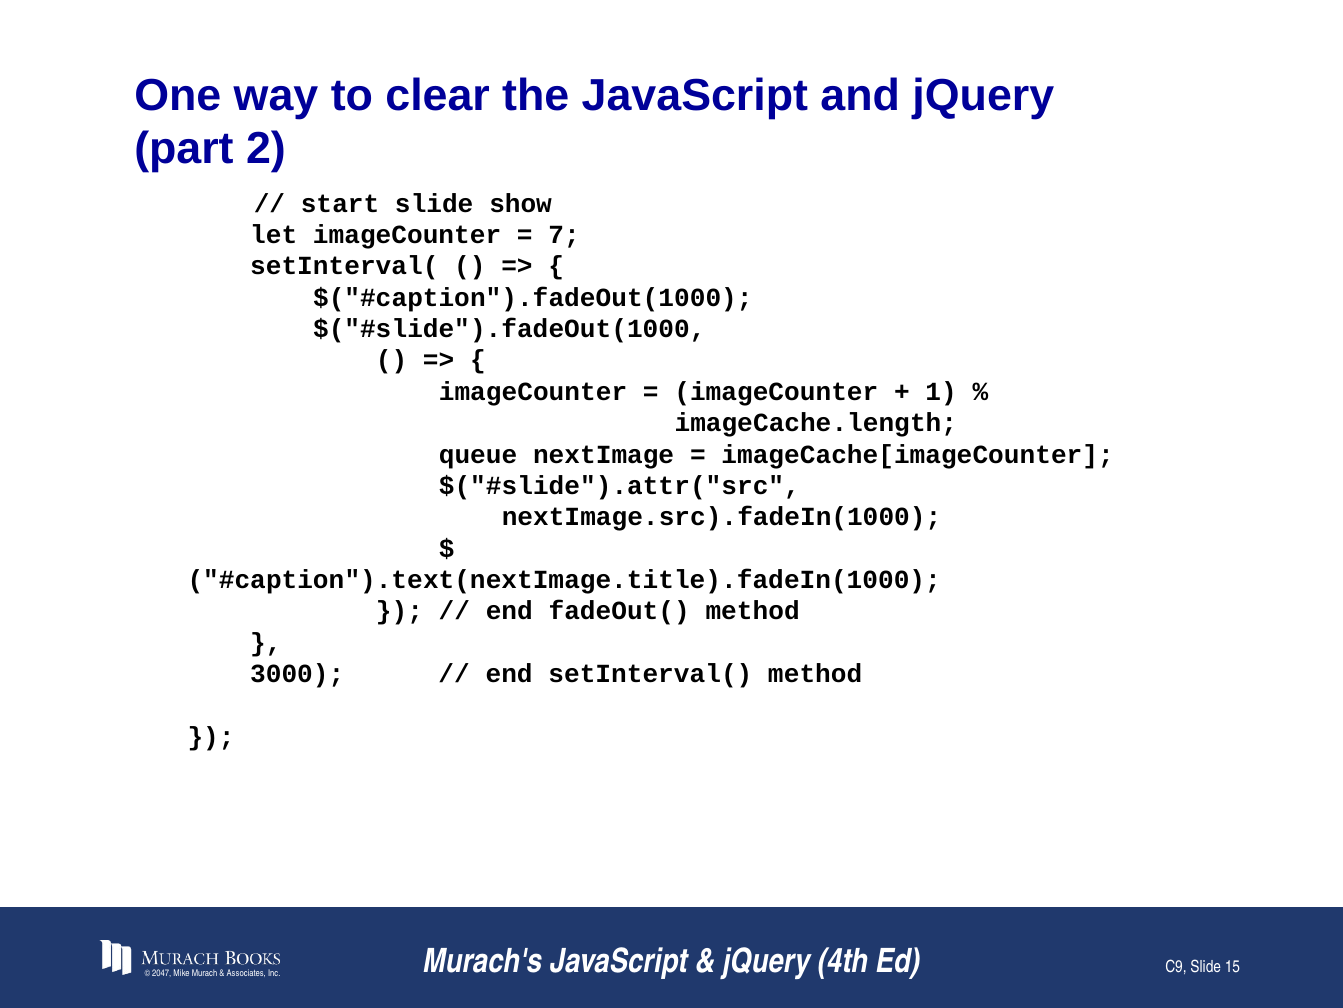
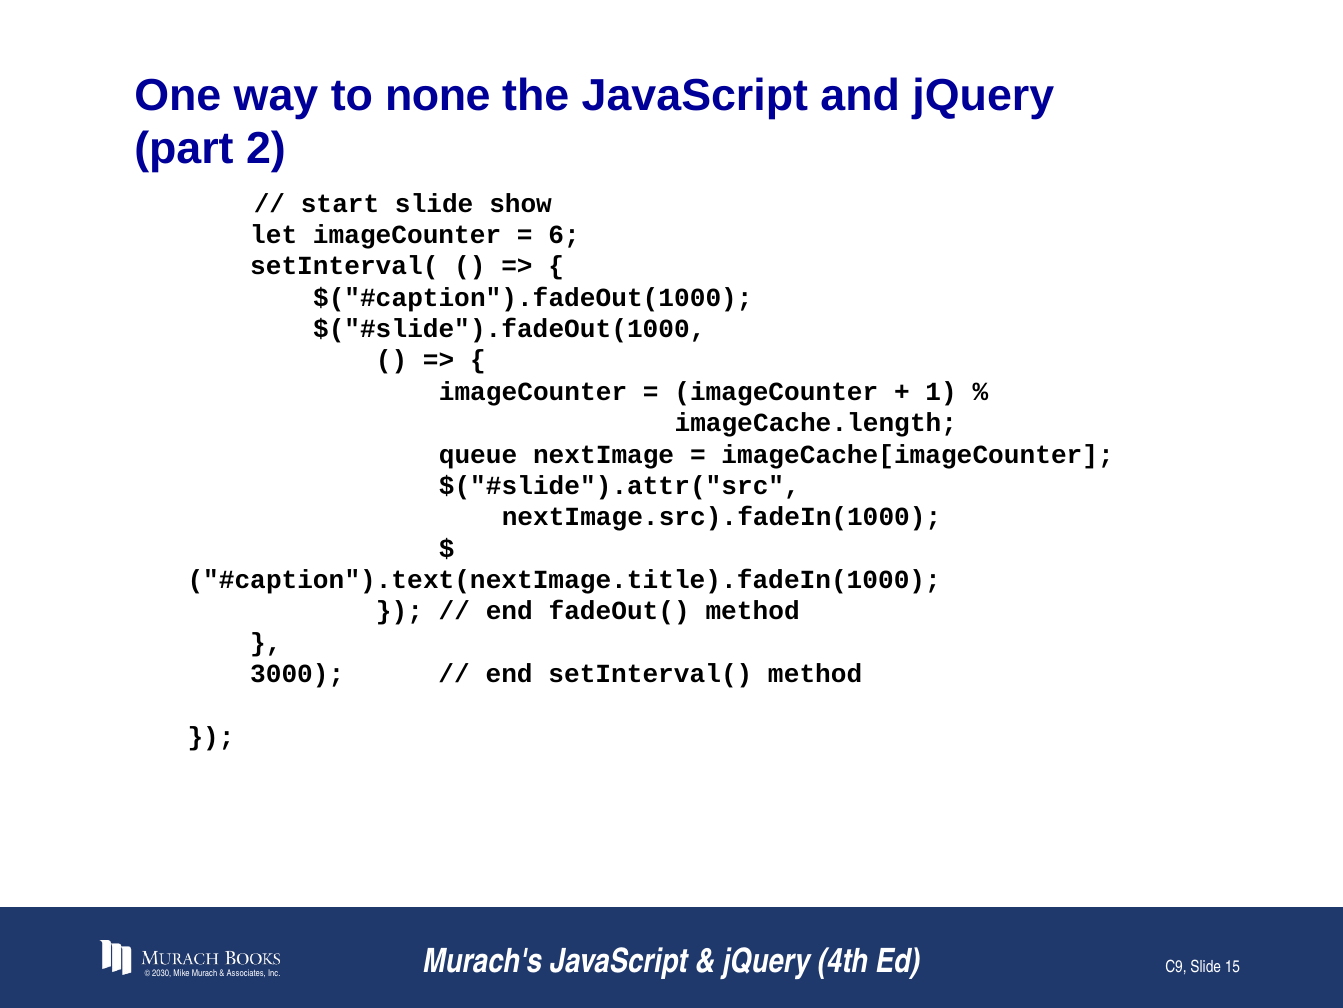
clear: clear -> none (438, 95)
7: 7 -> 6 (564, 235)
2047: 2047 -> 2030 (162, 973)
